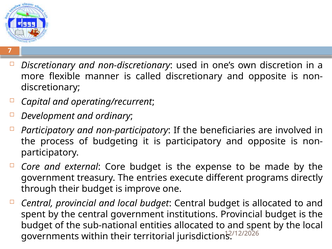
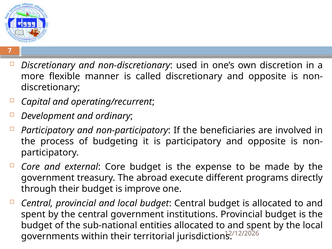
entries: entries -> abroad (152, 178)
